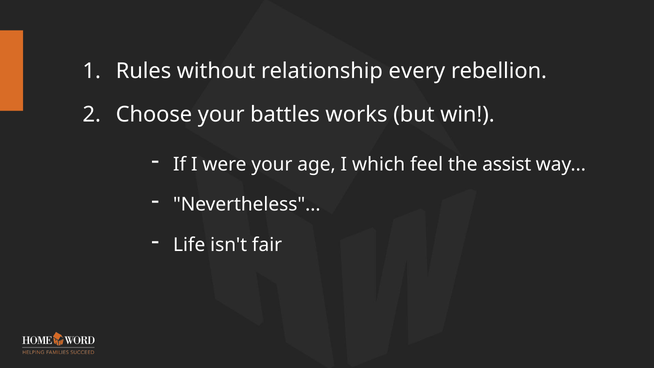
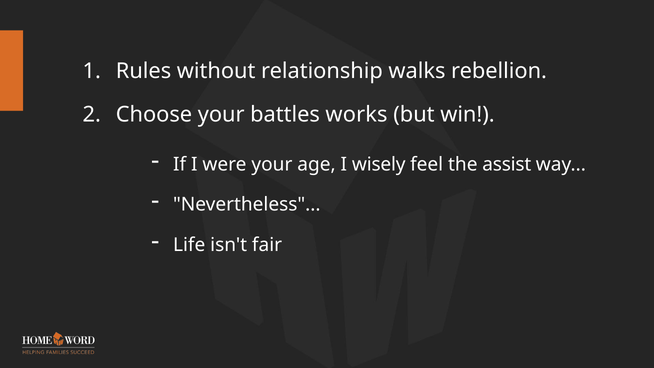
every: every -> walks (417, 71)
which: which -> wisely (379, 164)
